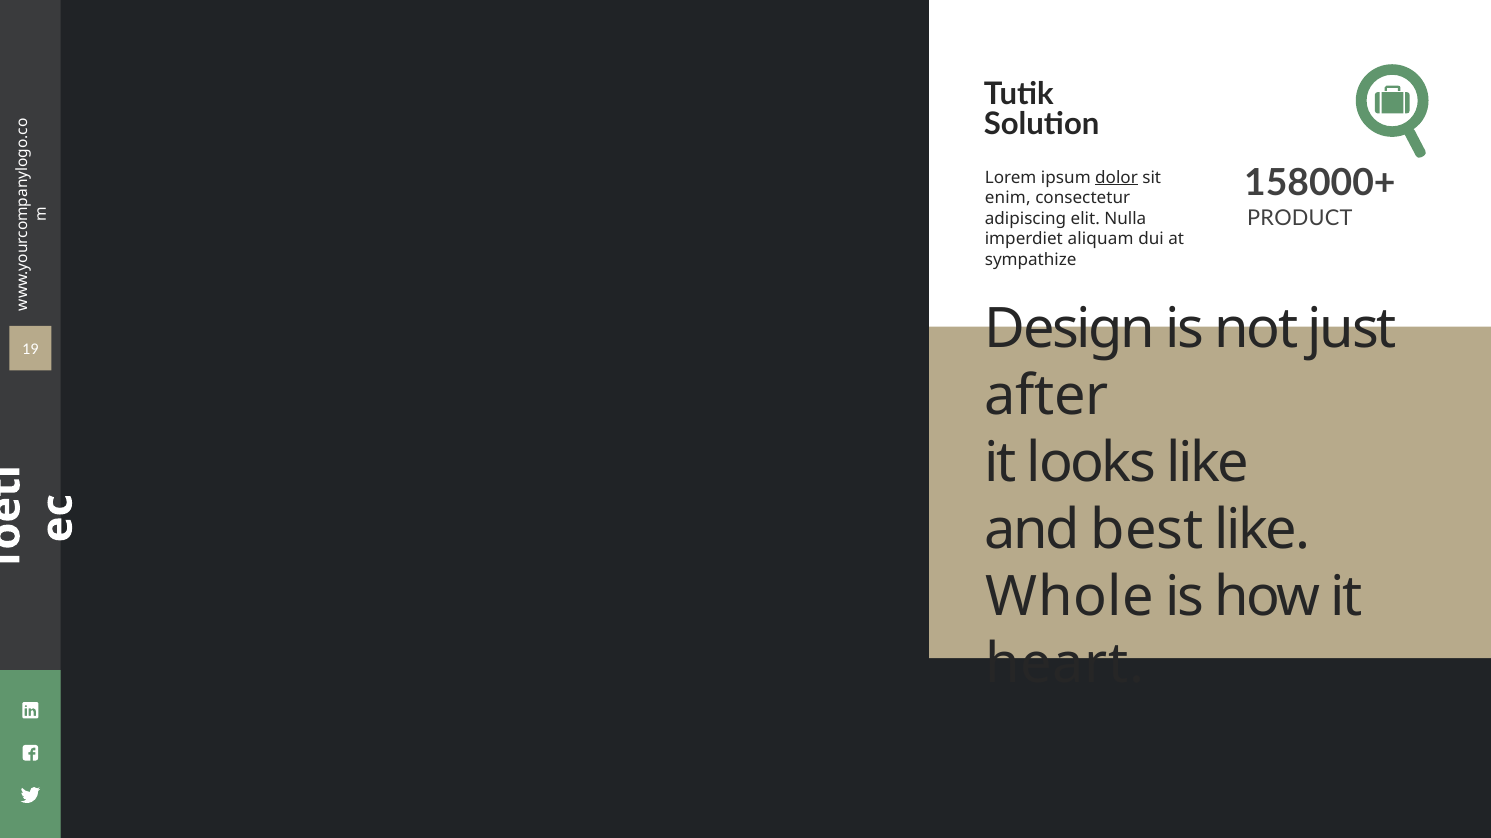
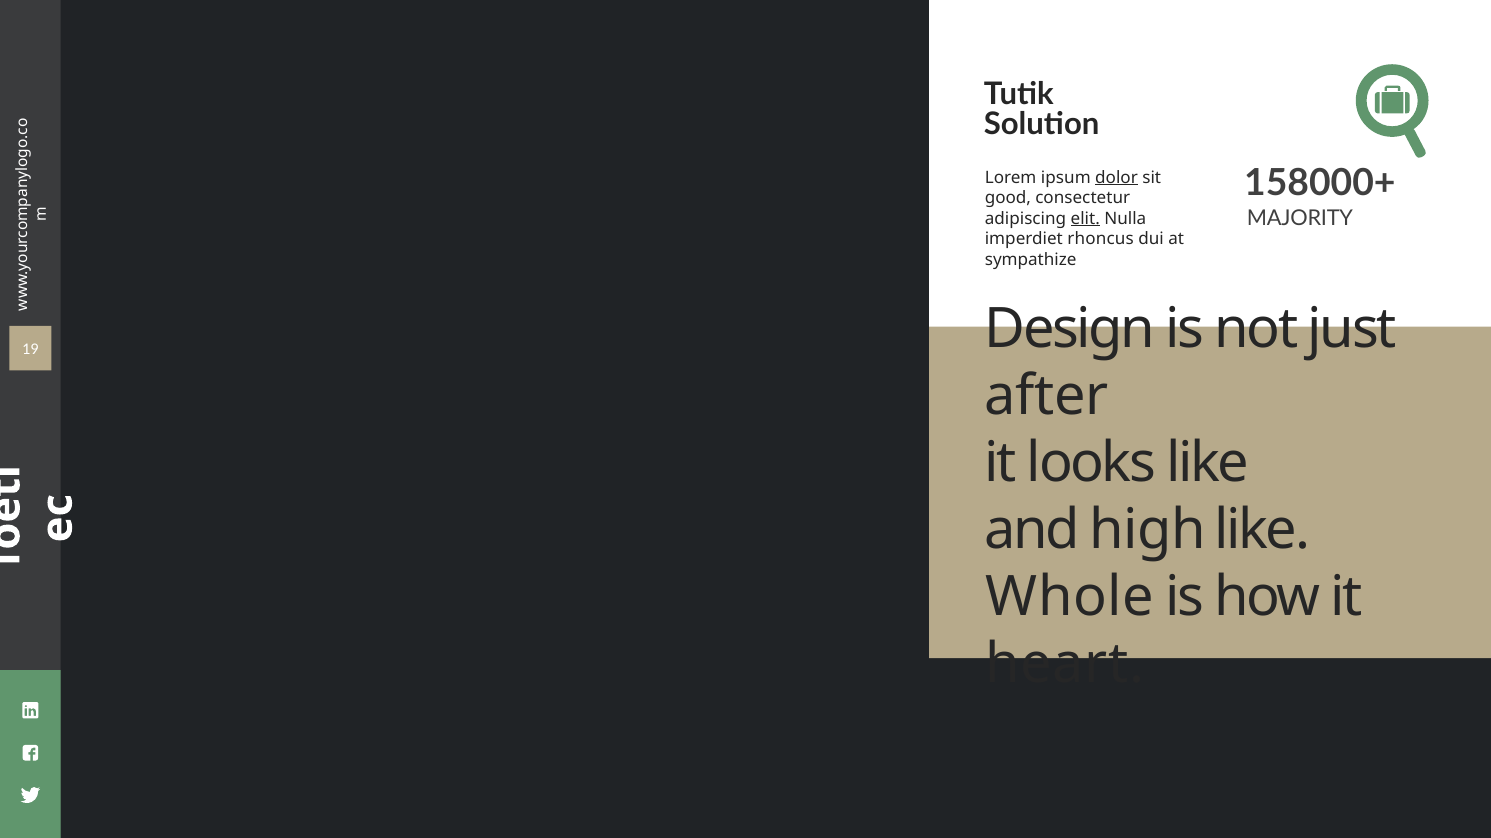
enim: enim -> good (1008, 198)
PRODUCT: PRODUCT -> MAJORITY (1300, 218)
elit underline: none -> present (1085, 219)
aliquam: aliquam -> rhoncus (1101, 239)
best: best -> high (1148, 530)
